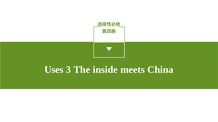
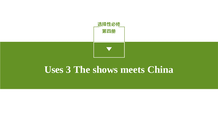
inside: inside -> shows (105, 70)
